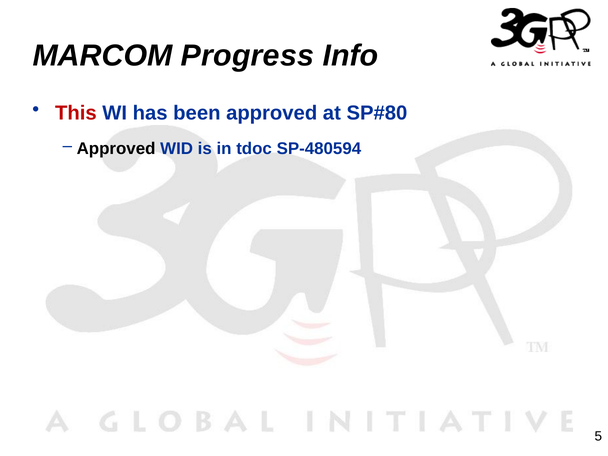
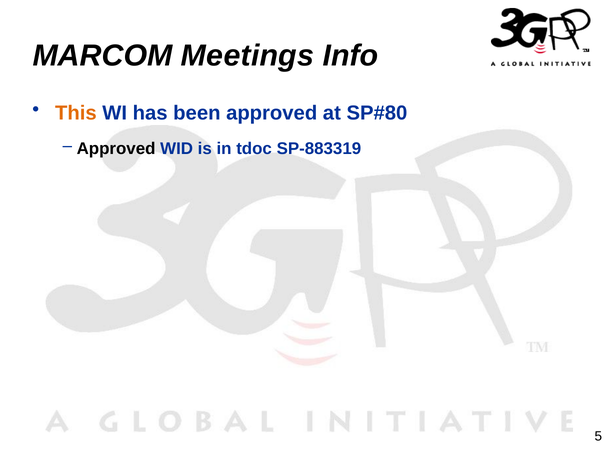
Progress: Progress -> Meetings (247, 56)
This colour: red -> orange (76, 113)
SP-480594: SP-480594 -> SP-883319 (319, 149)
